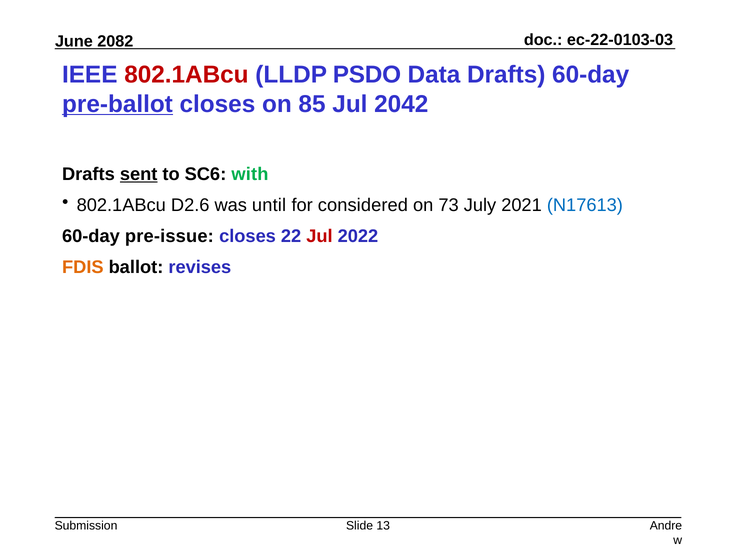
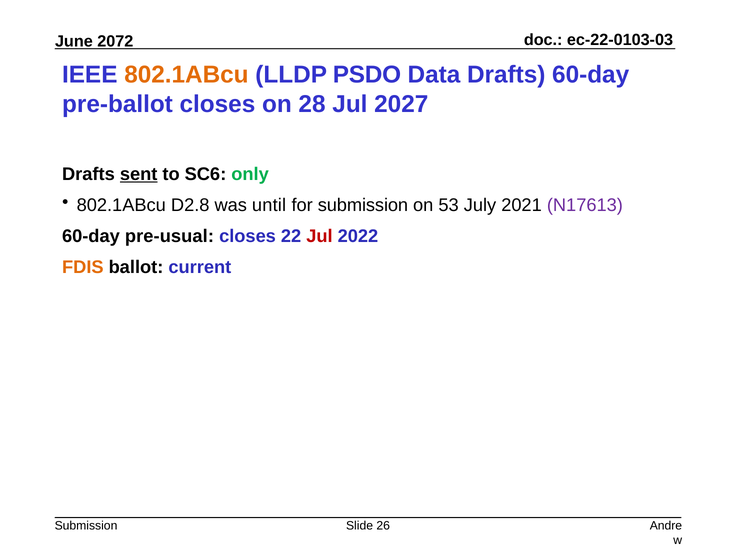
2082: 2082 -> 2072 (115, 41)
802.1ABcu colour: red -> orange (186, 75)
pre-ballot underline: present -> none (117, 104)
85: 85 -> 28 (312, 104)
2042: 2042 -> 2027 (401, 104)
with: with -> only (250, 174)
D2.6: D2.6 -> D2.8 (190, 205)
for considered: considered -> submission (363, 205)
73: 73 -> 53 (449, 205)
N17613 colour: blue -> purple (585, 205)
pre-issue: pre-issue -> pre-usual (169, 236)
revises: revises -> current (200, 267)
13: 13 -> 26 (383, 525)
